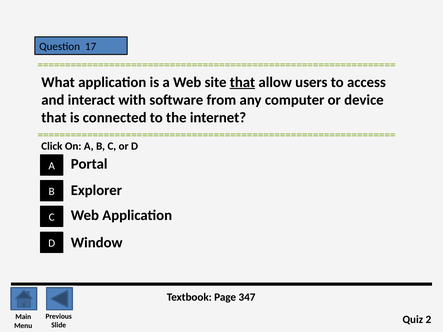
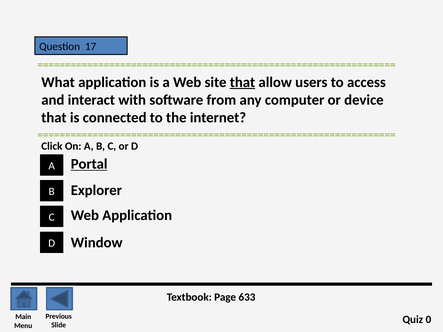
Portal underline: none -> present (89, 164)
347: 347 -> 633 (247, 298)
2: 2 -> 0 (428, 320)
